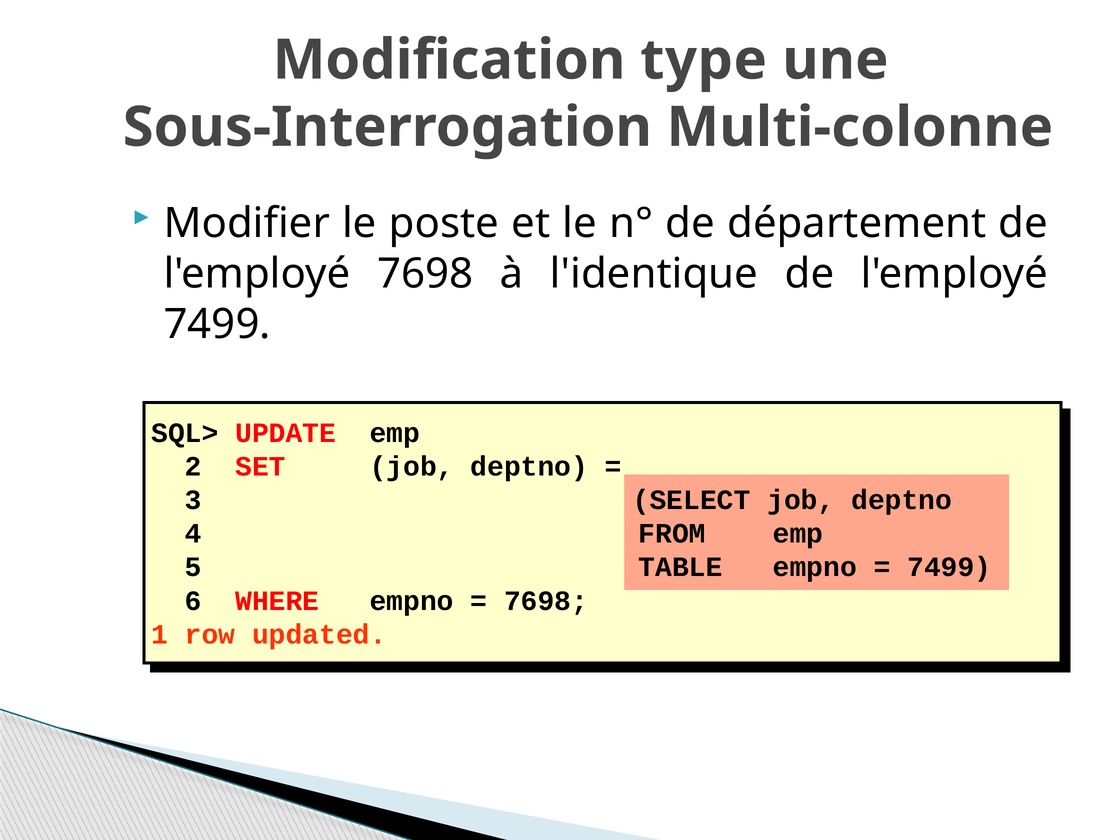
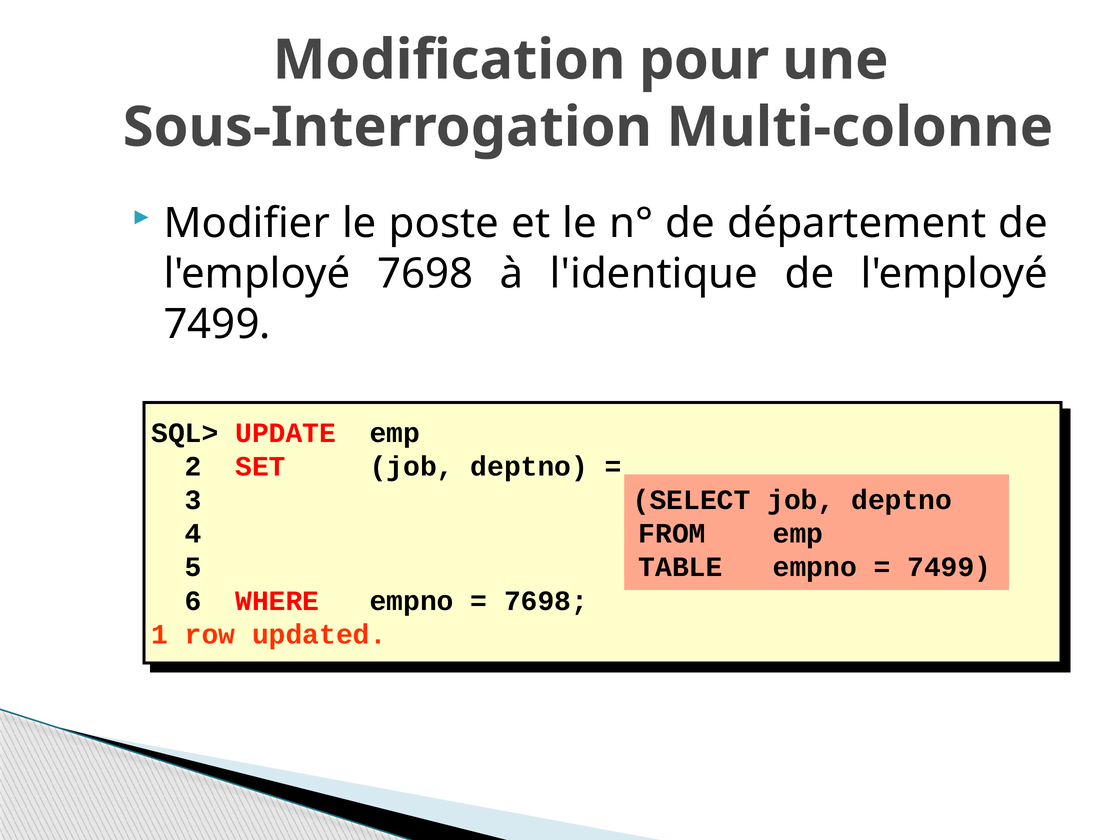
type: type -> pour (704, 60)
